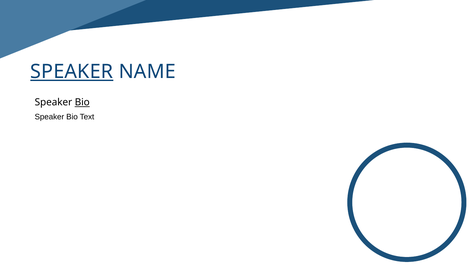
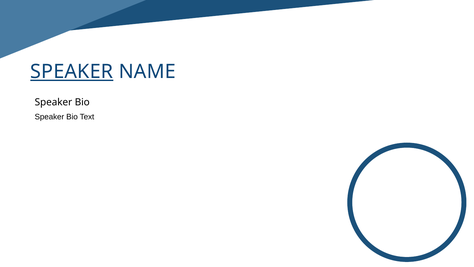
Bio underline: present -> none (82, 102)
